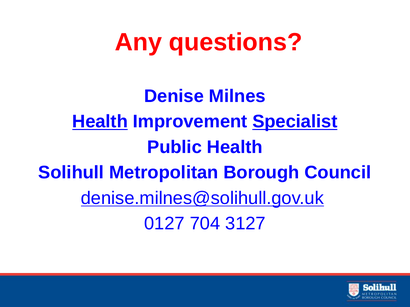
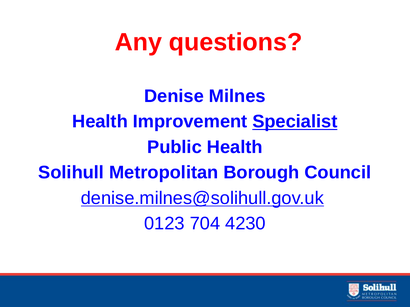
Health underline: present -> none (100, 122)
0127: 0127 -> 0123 (164, 224)
3127: 3127 -> 4230 (246, 224)
